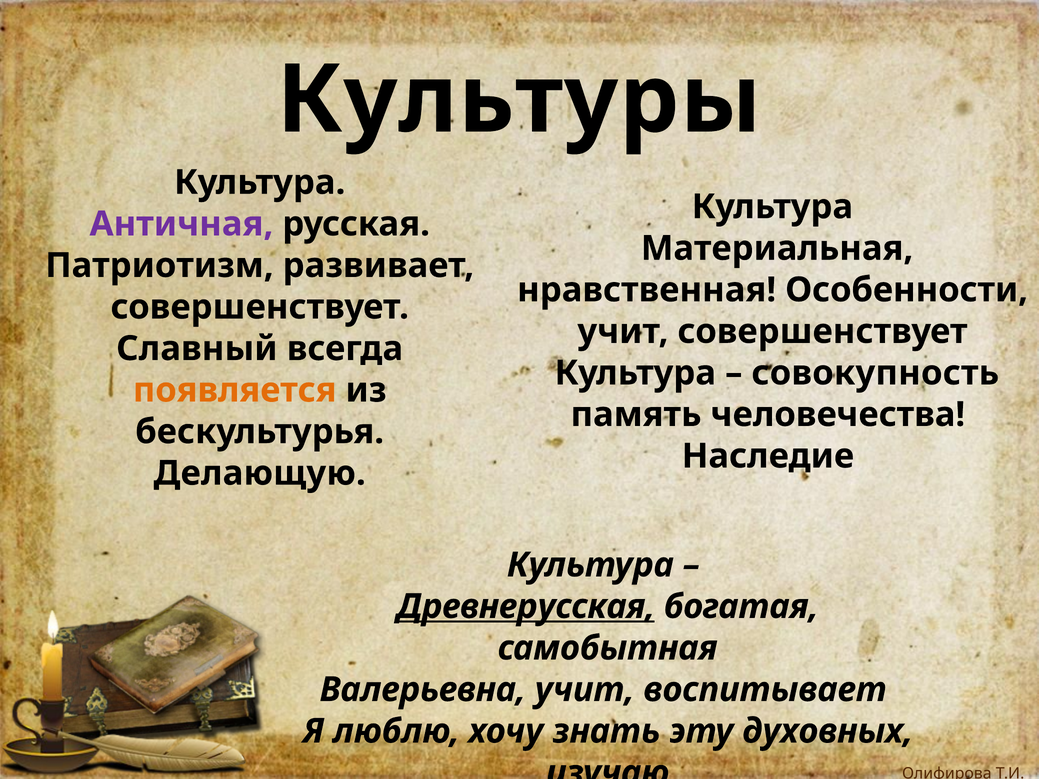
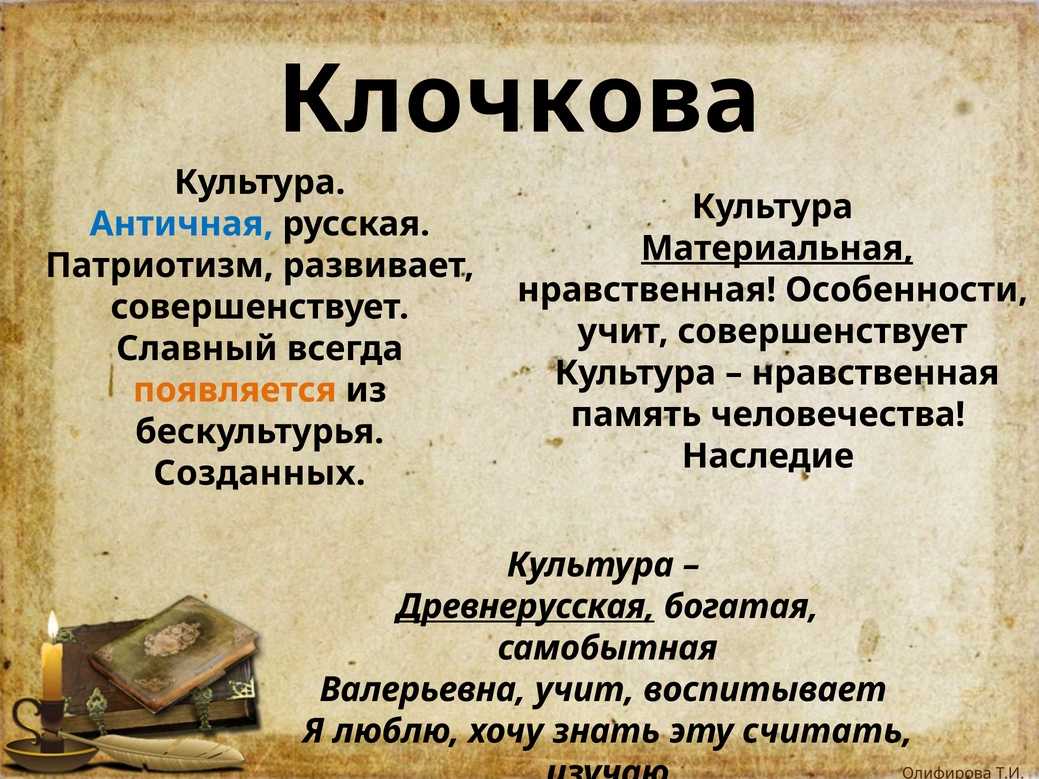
Культуры: Культуры -> Клочкова (519, 100)
Античная colour: purple -> blue (181, 224)
Материальная underline: none -> present (777, 248)
совокупность: совокупность -> нравственная (875, 373)
Делающую: Делающую -> Созданных (260, 473)
духовных: духовных -> считать (828, 731)
